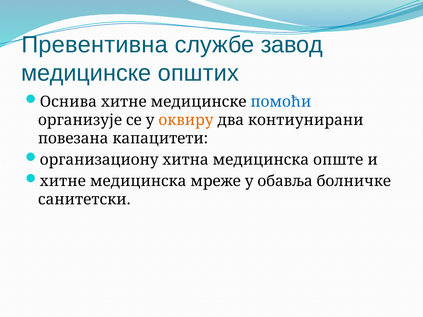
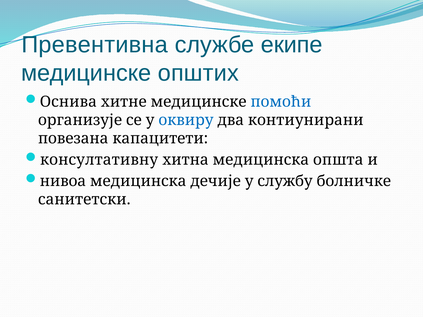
завод: завод -> екипе (292, 45)
оквиру colour: orange -> blue (186, 120)
организациону: организациону -> консултативну (99, 160)
опште: опште -> општа (338, 160)
хитне: хитне -> нивоа (63, 181)
мреже: мреже -> дечије (216, 181)
обавља: обавља -> службу (285, 181)
